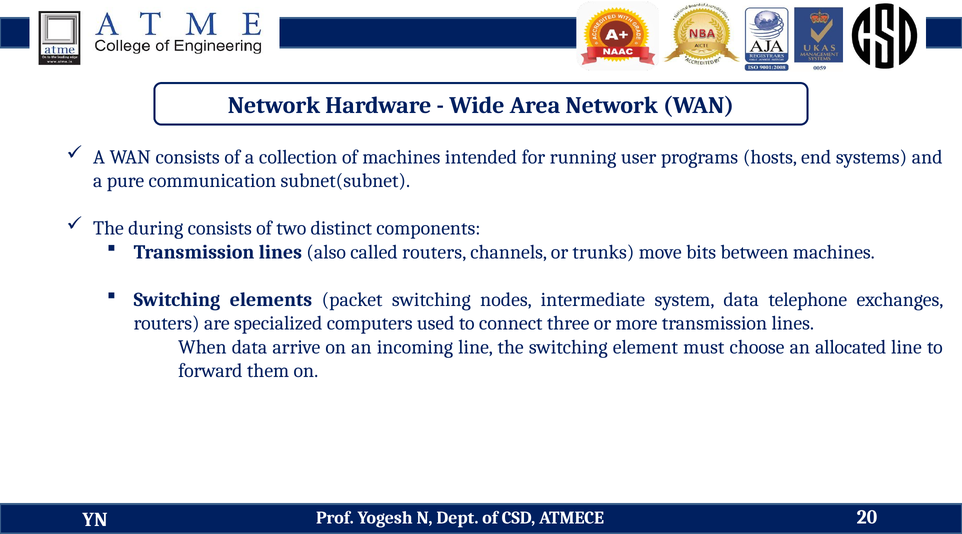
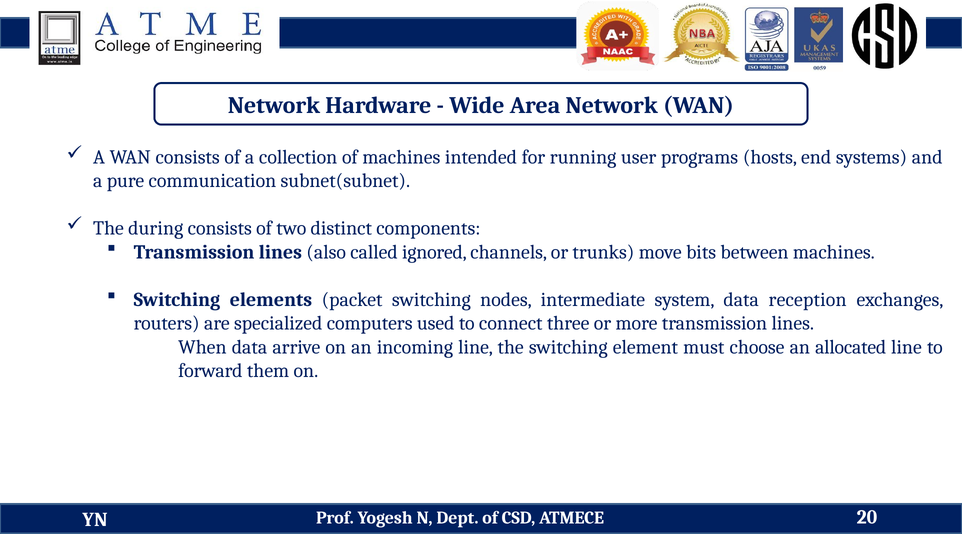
called routers: routers -> ignored (434, 252)
telephone: telephone -> reception (808, 300)
